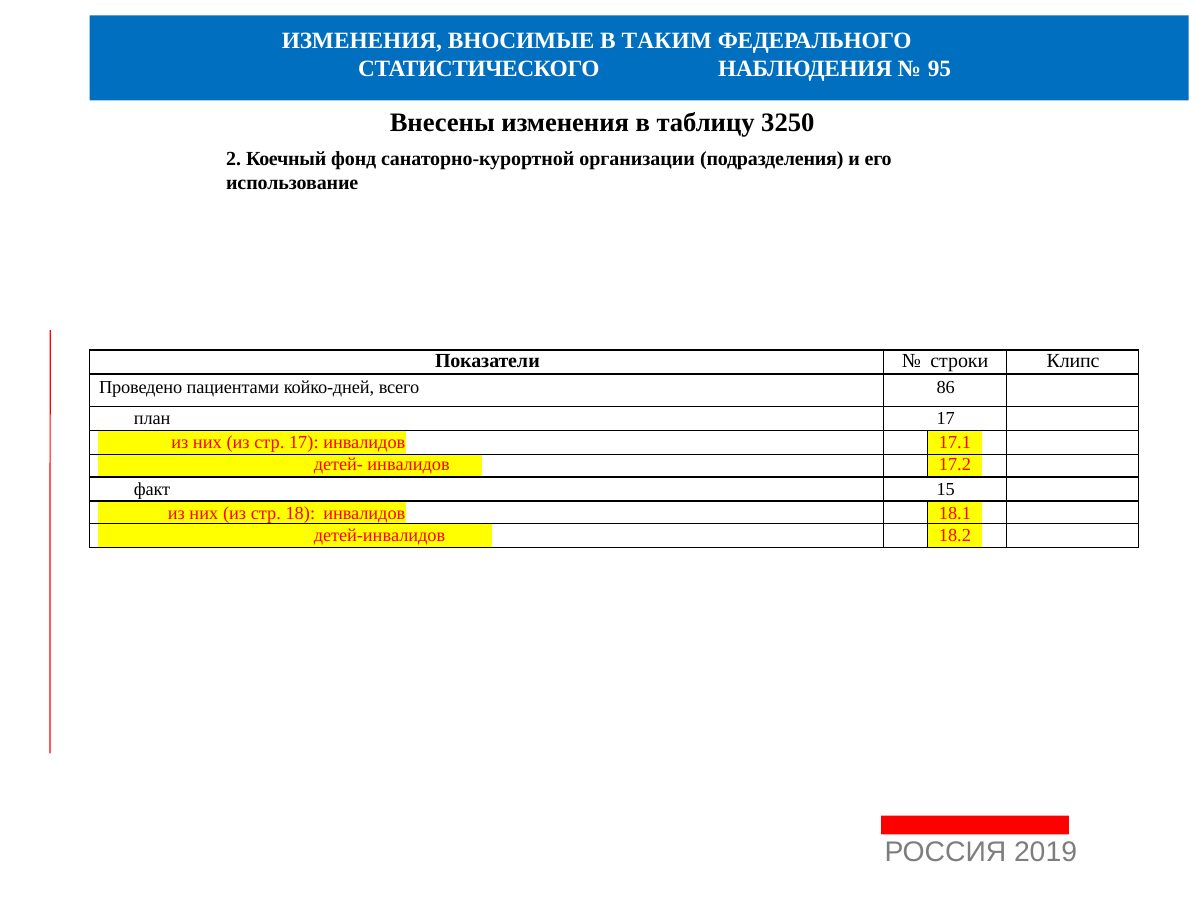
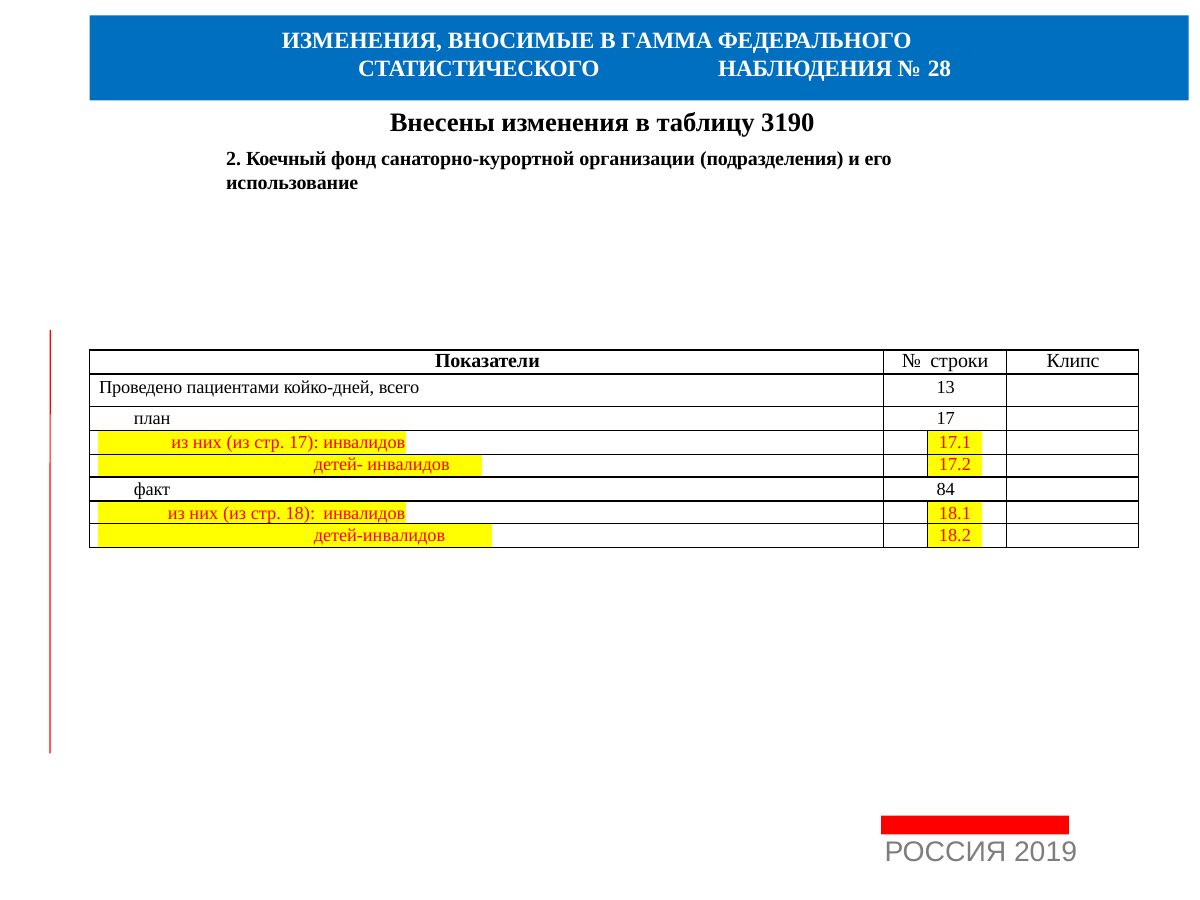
ТАКИМ: ТАКИМ -> ГАММА (667, 41)
95: 95 -> 28 (939, 69)
3250: 3250 -> 3190 (788, 123)
86: 86 -> 13 (946, 387)
15: 15 -> 84 (946, 489)
